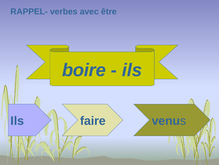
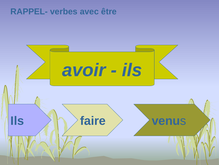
boire: boire -> avoir (84, 70)
